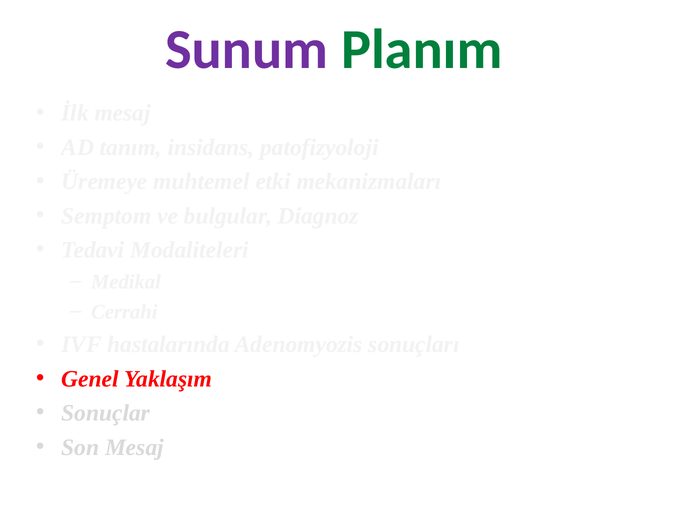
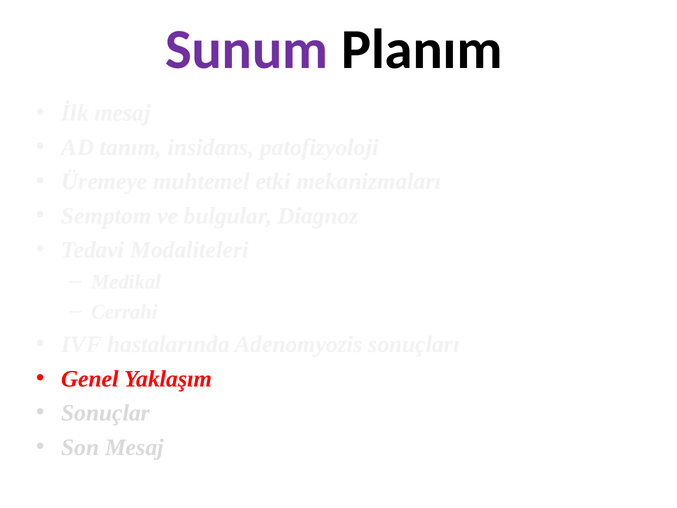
Planım colour: green -> black (422, 50)
